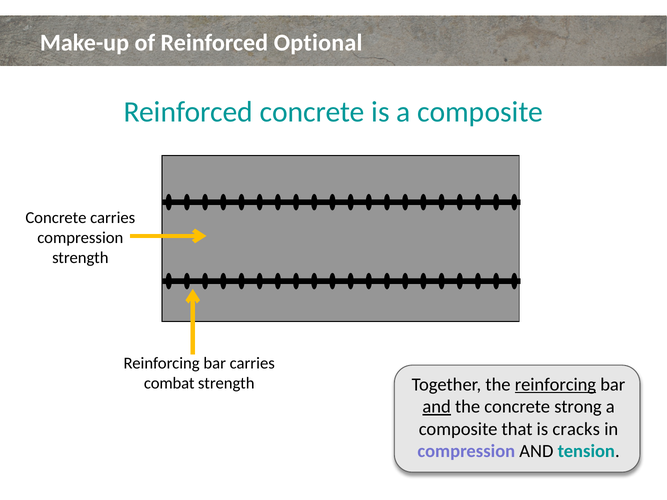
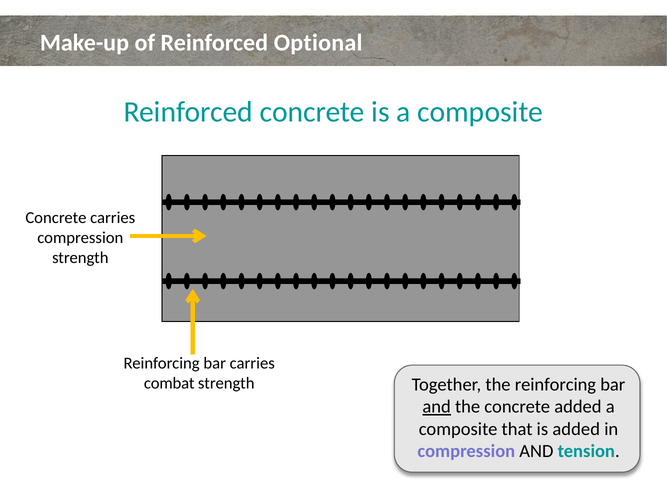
reinforcing underline: present -> none (555, 385)
concrete strong: strong -> added (578, 407)
is cracks: cracks -> added (576, 429)
